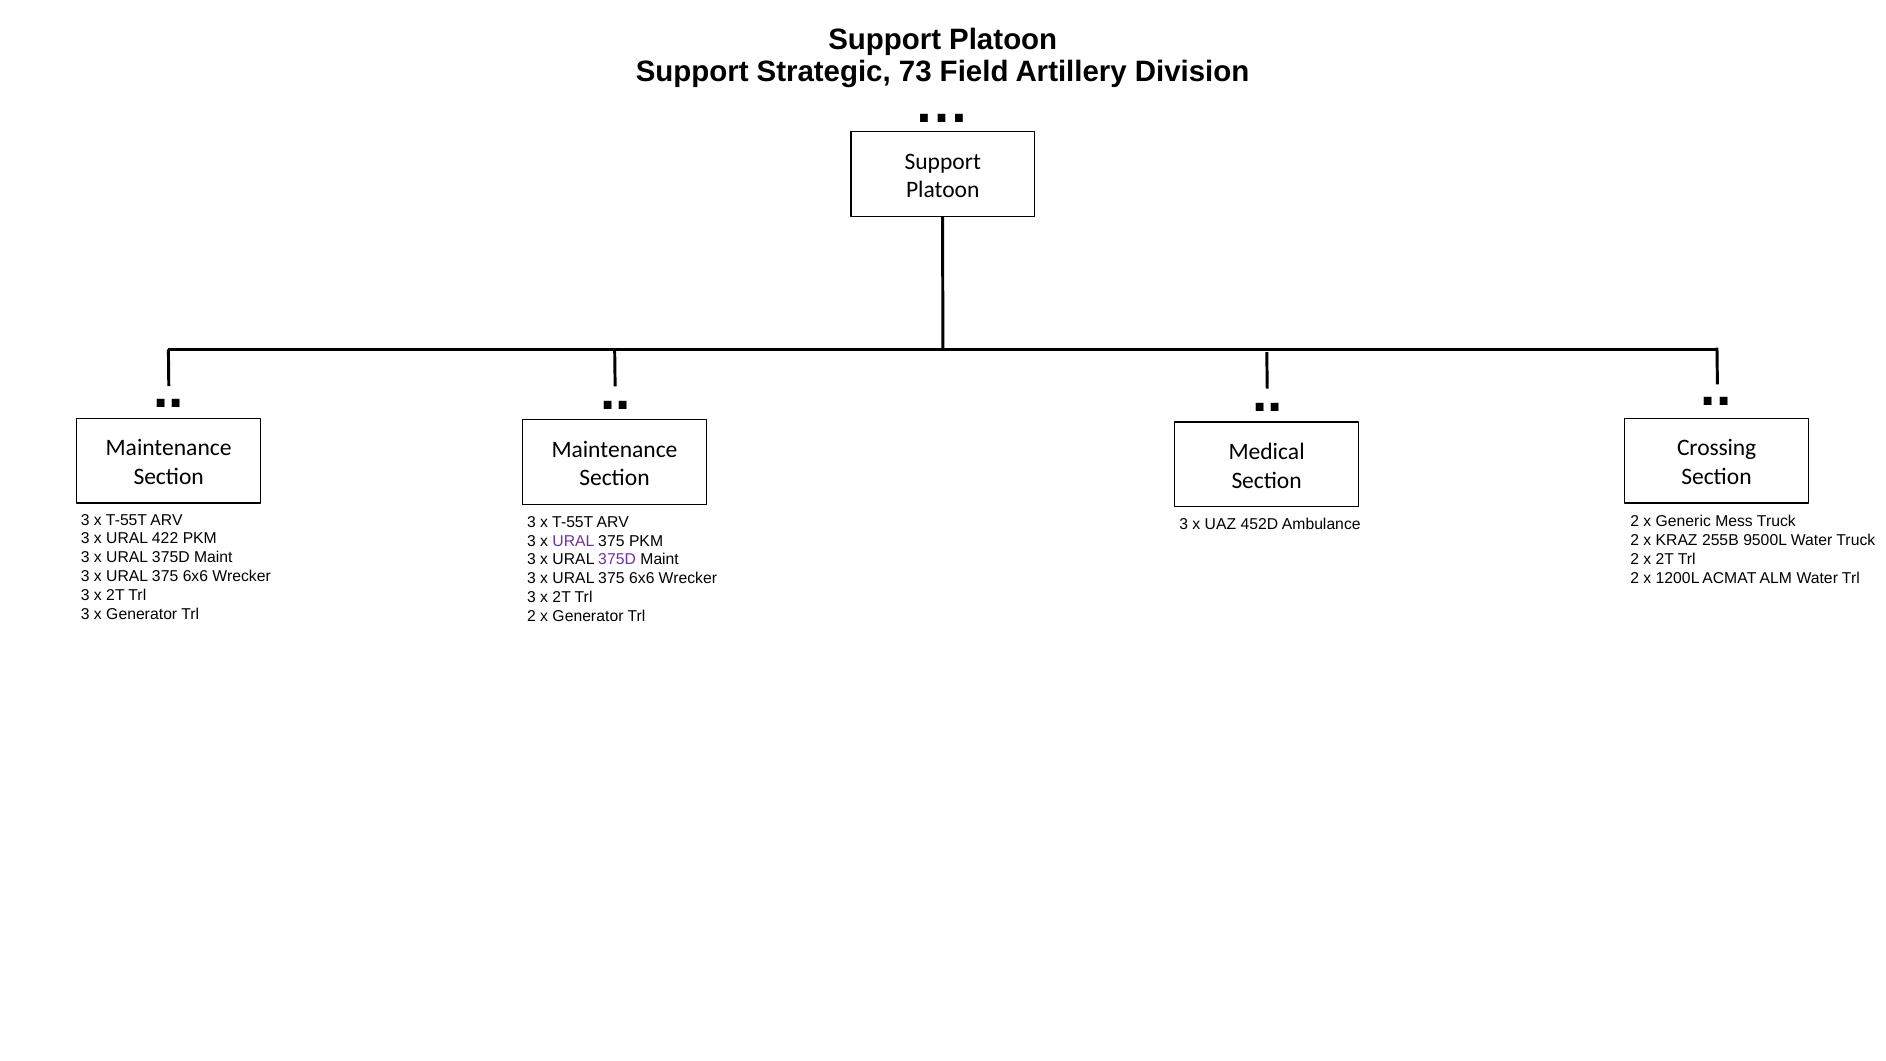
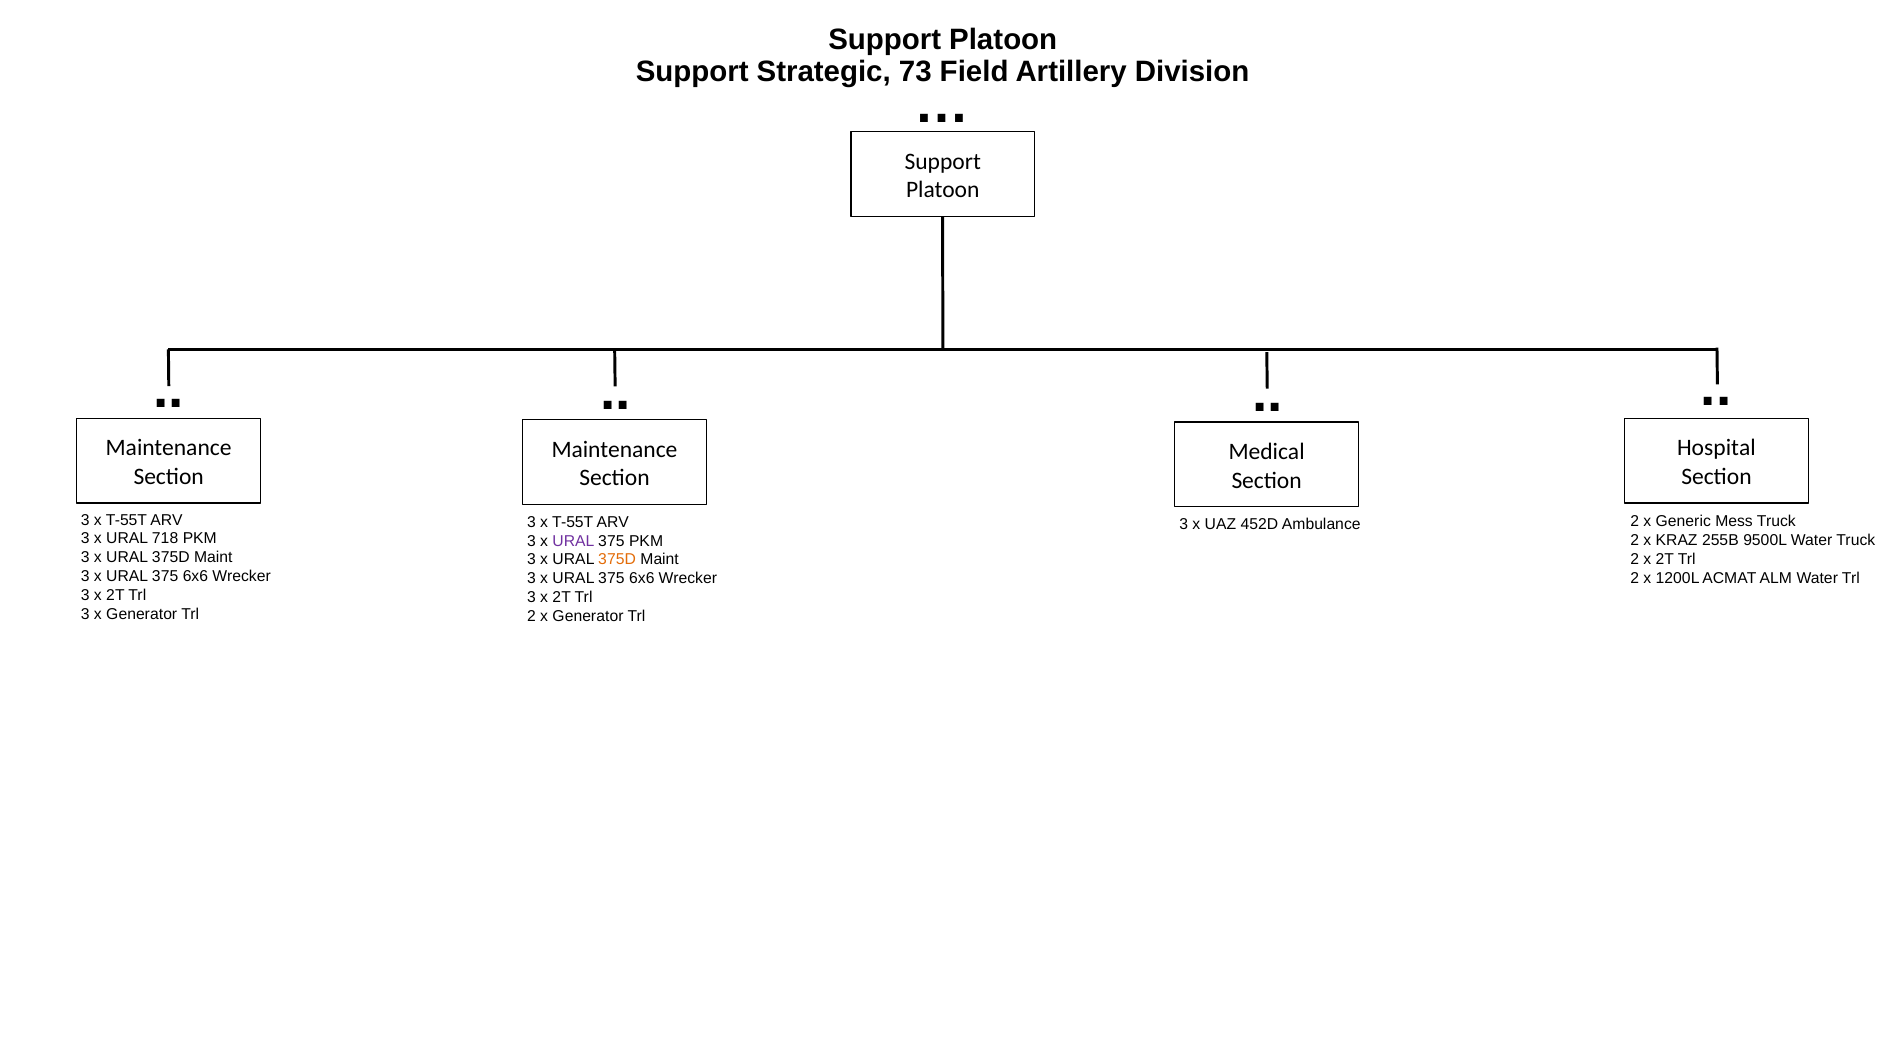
Crossing: Crossing -> Hospital (1716, 448)
422: 422 -> 718 (165, 539)
375D colour: purple -> orange (617, 560)
